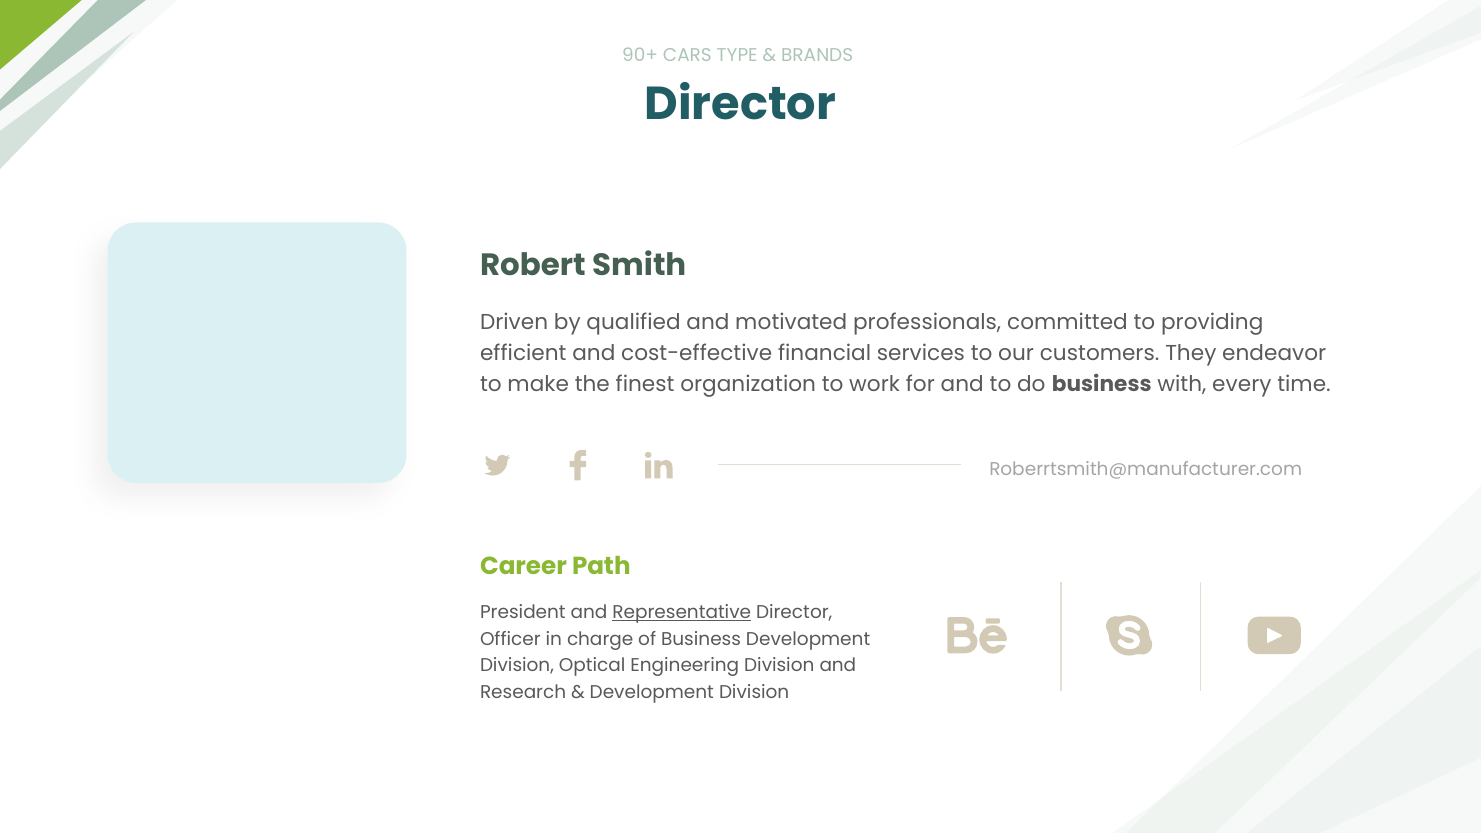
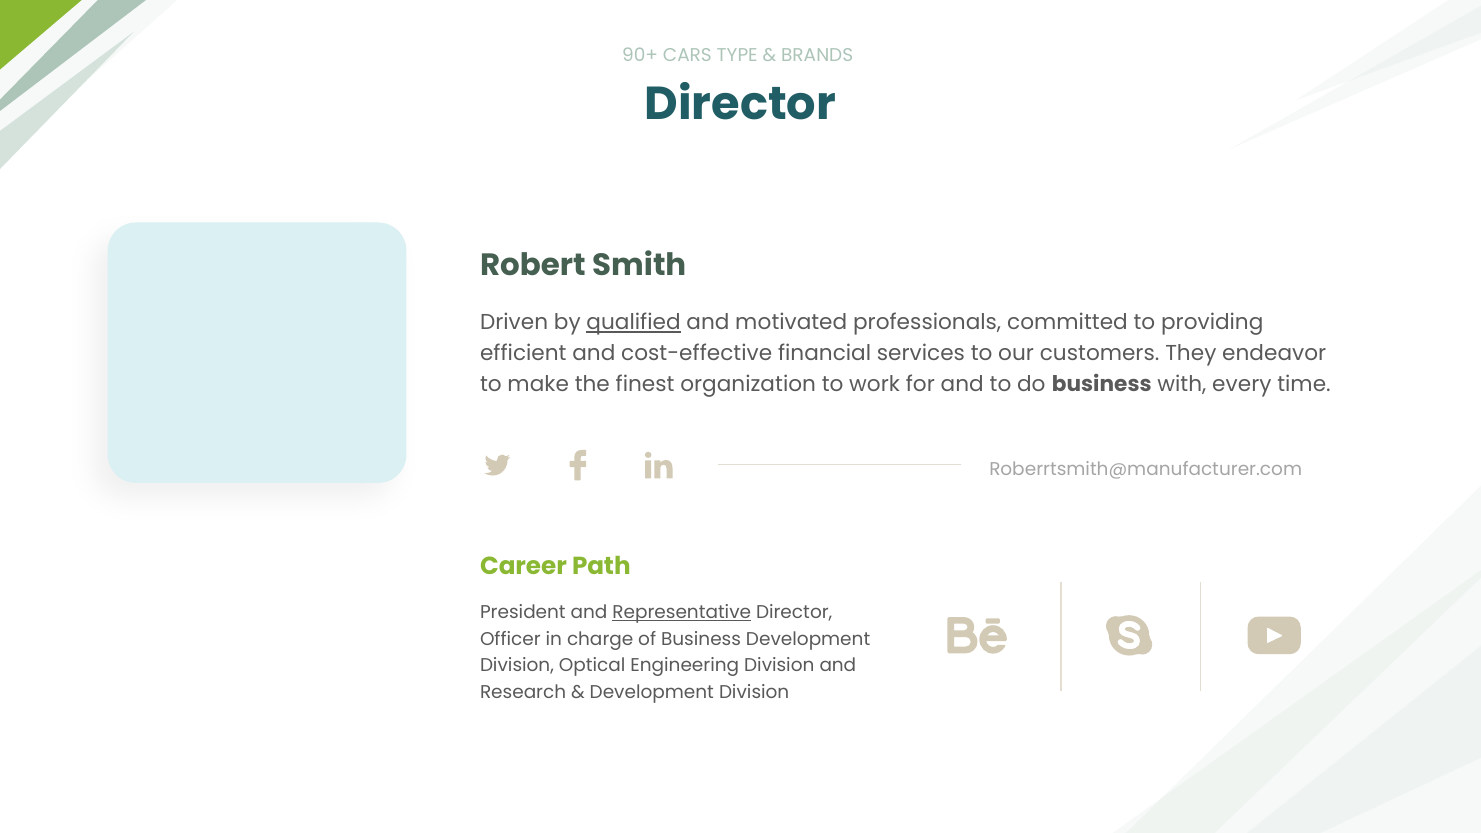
qualified underline: none -> present (634, 323)
